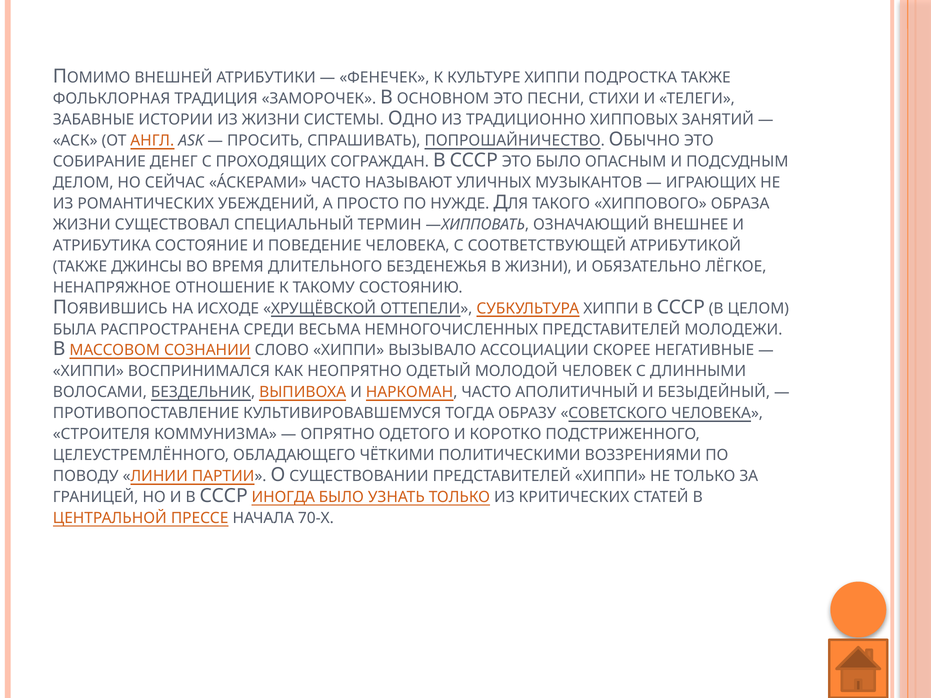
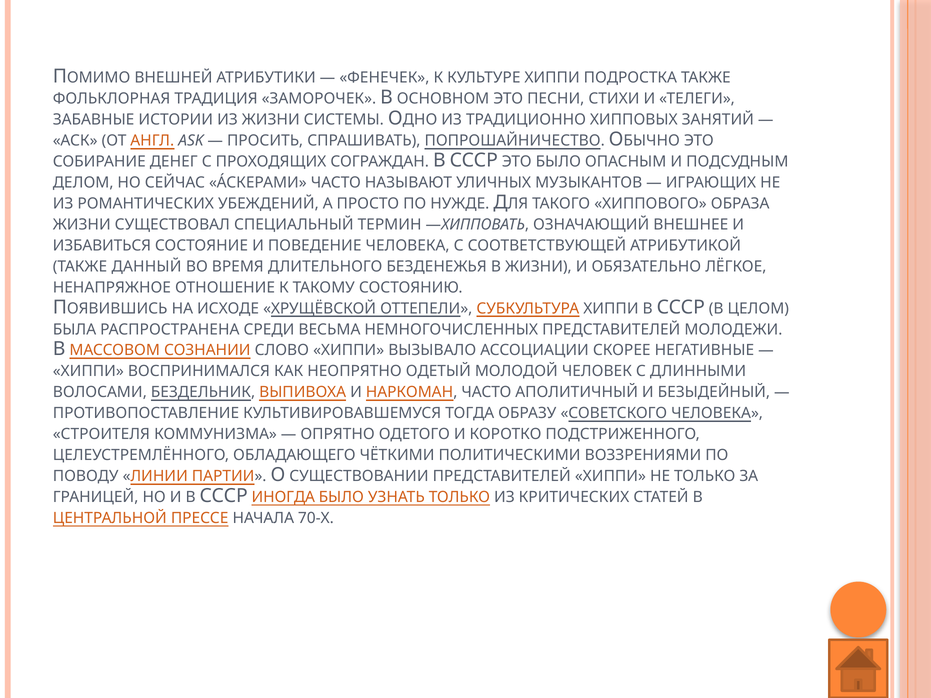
АТРИБУТИКА: АТРИБУТИКА -> ИЗБАВИТЬСЯ (102, 246)
ДЖИНСЫ: ДЖИНСЫ -> ДАННЫЙ (147, 267)
